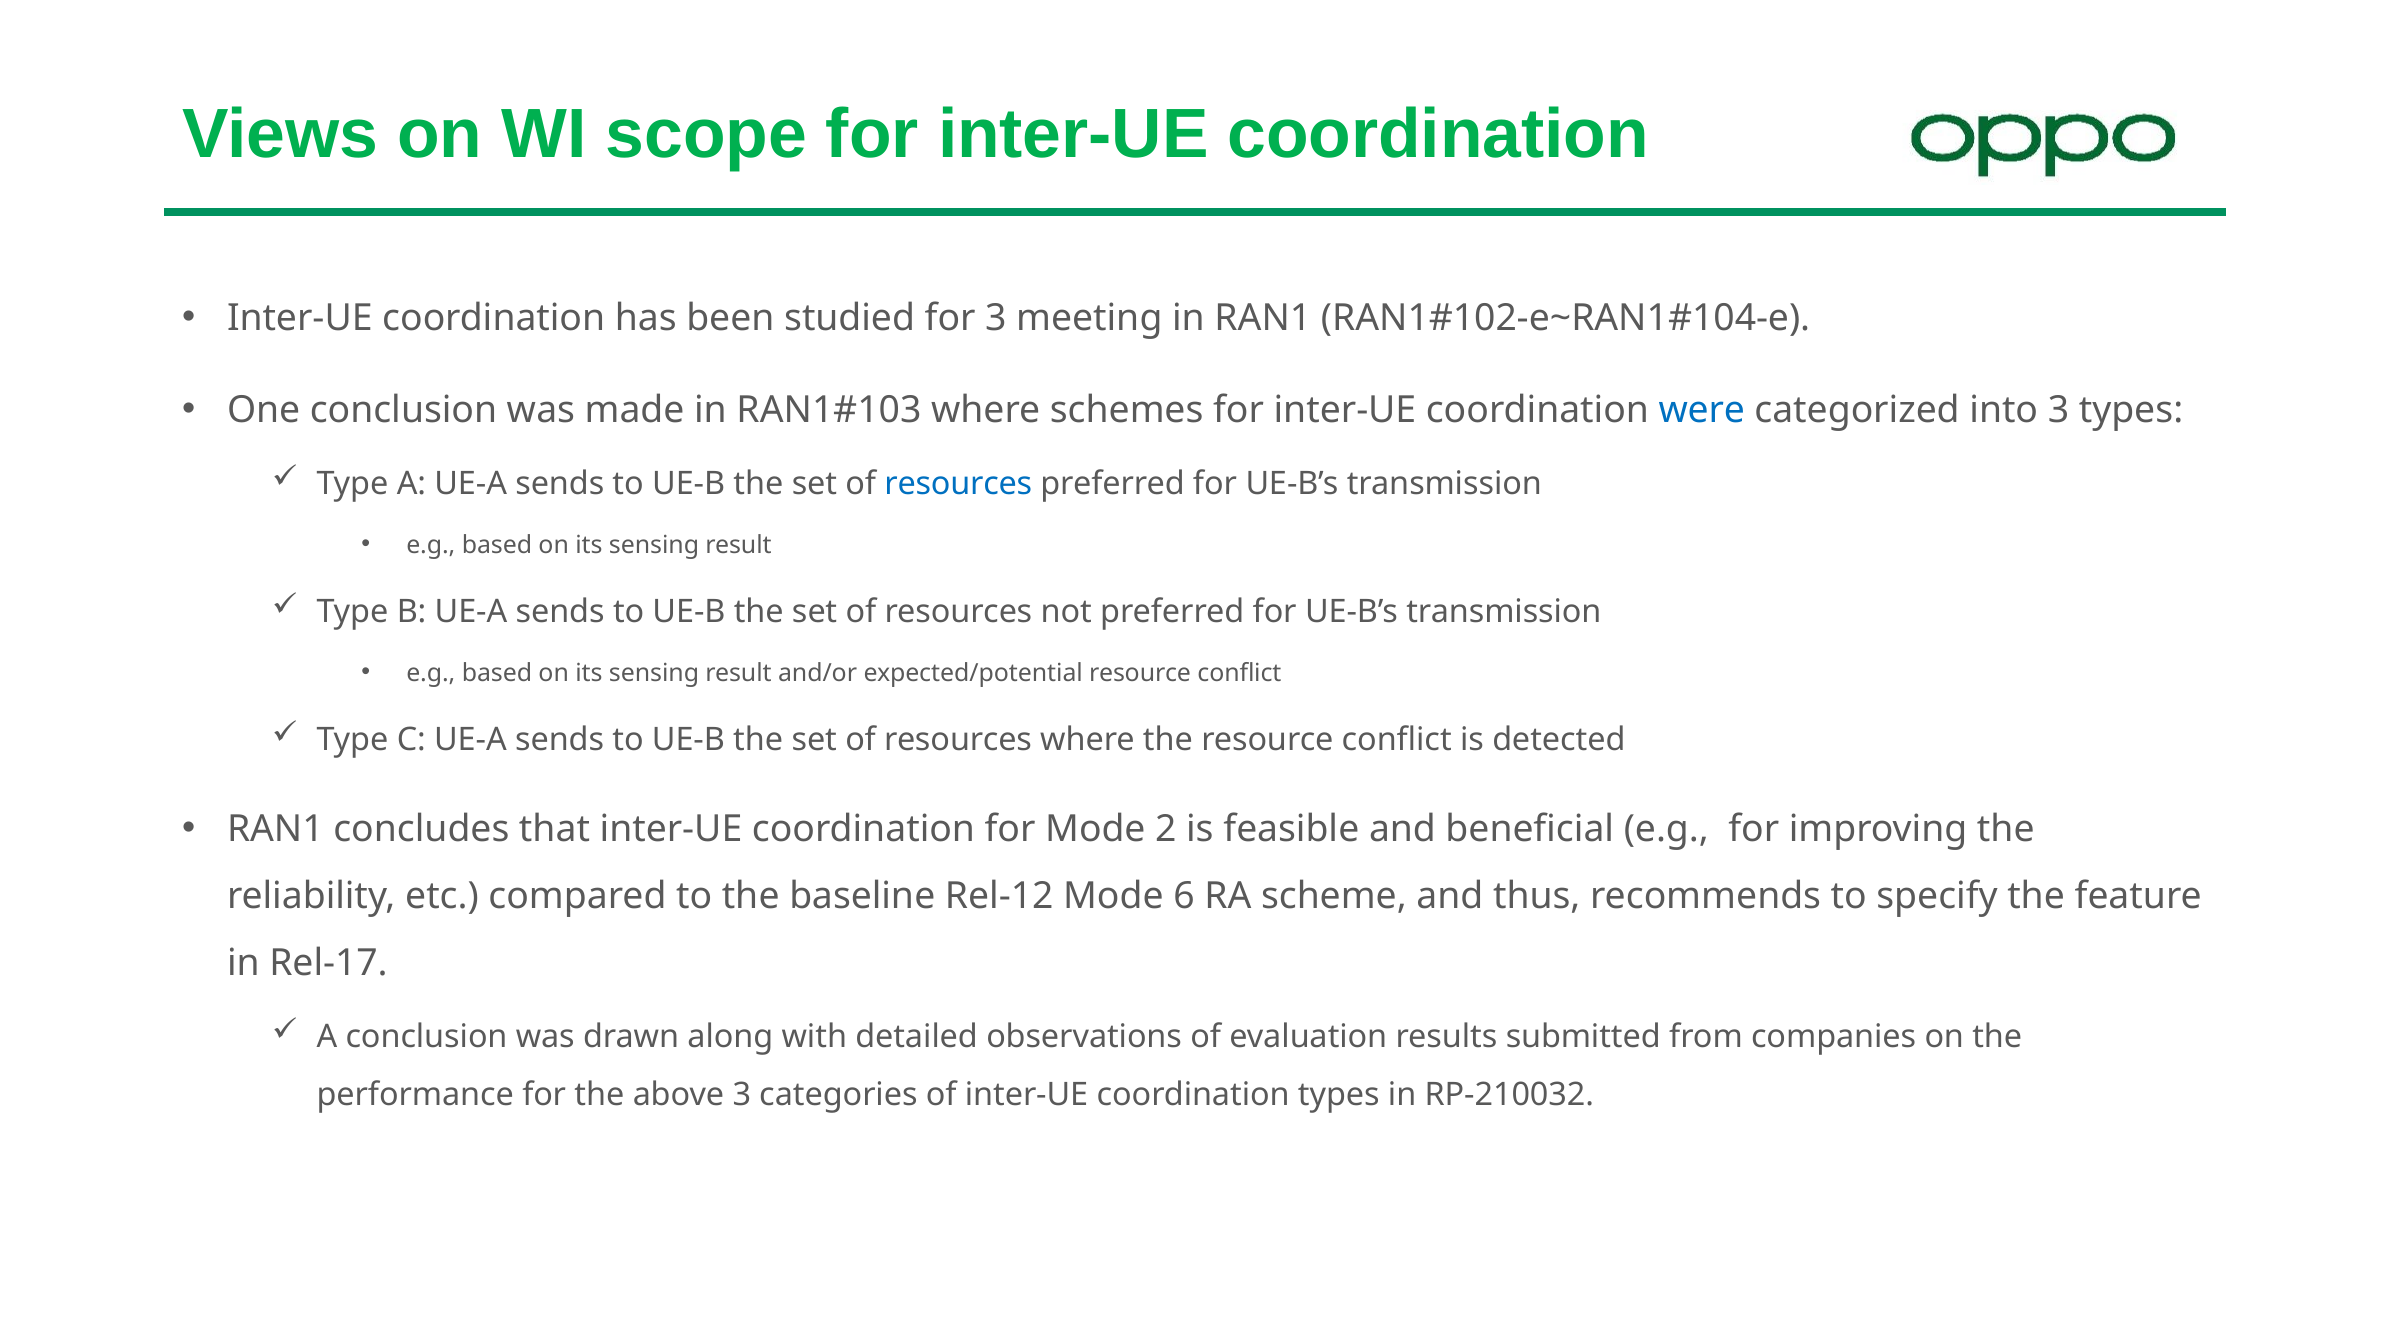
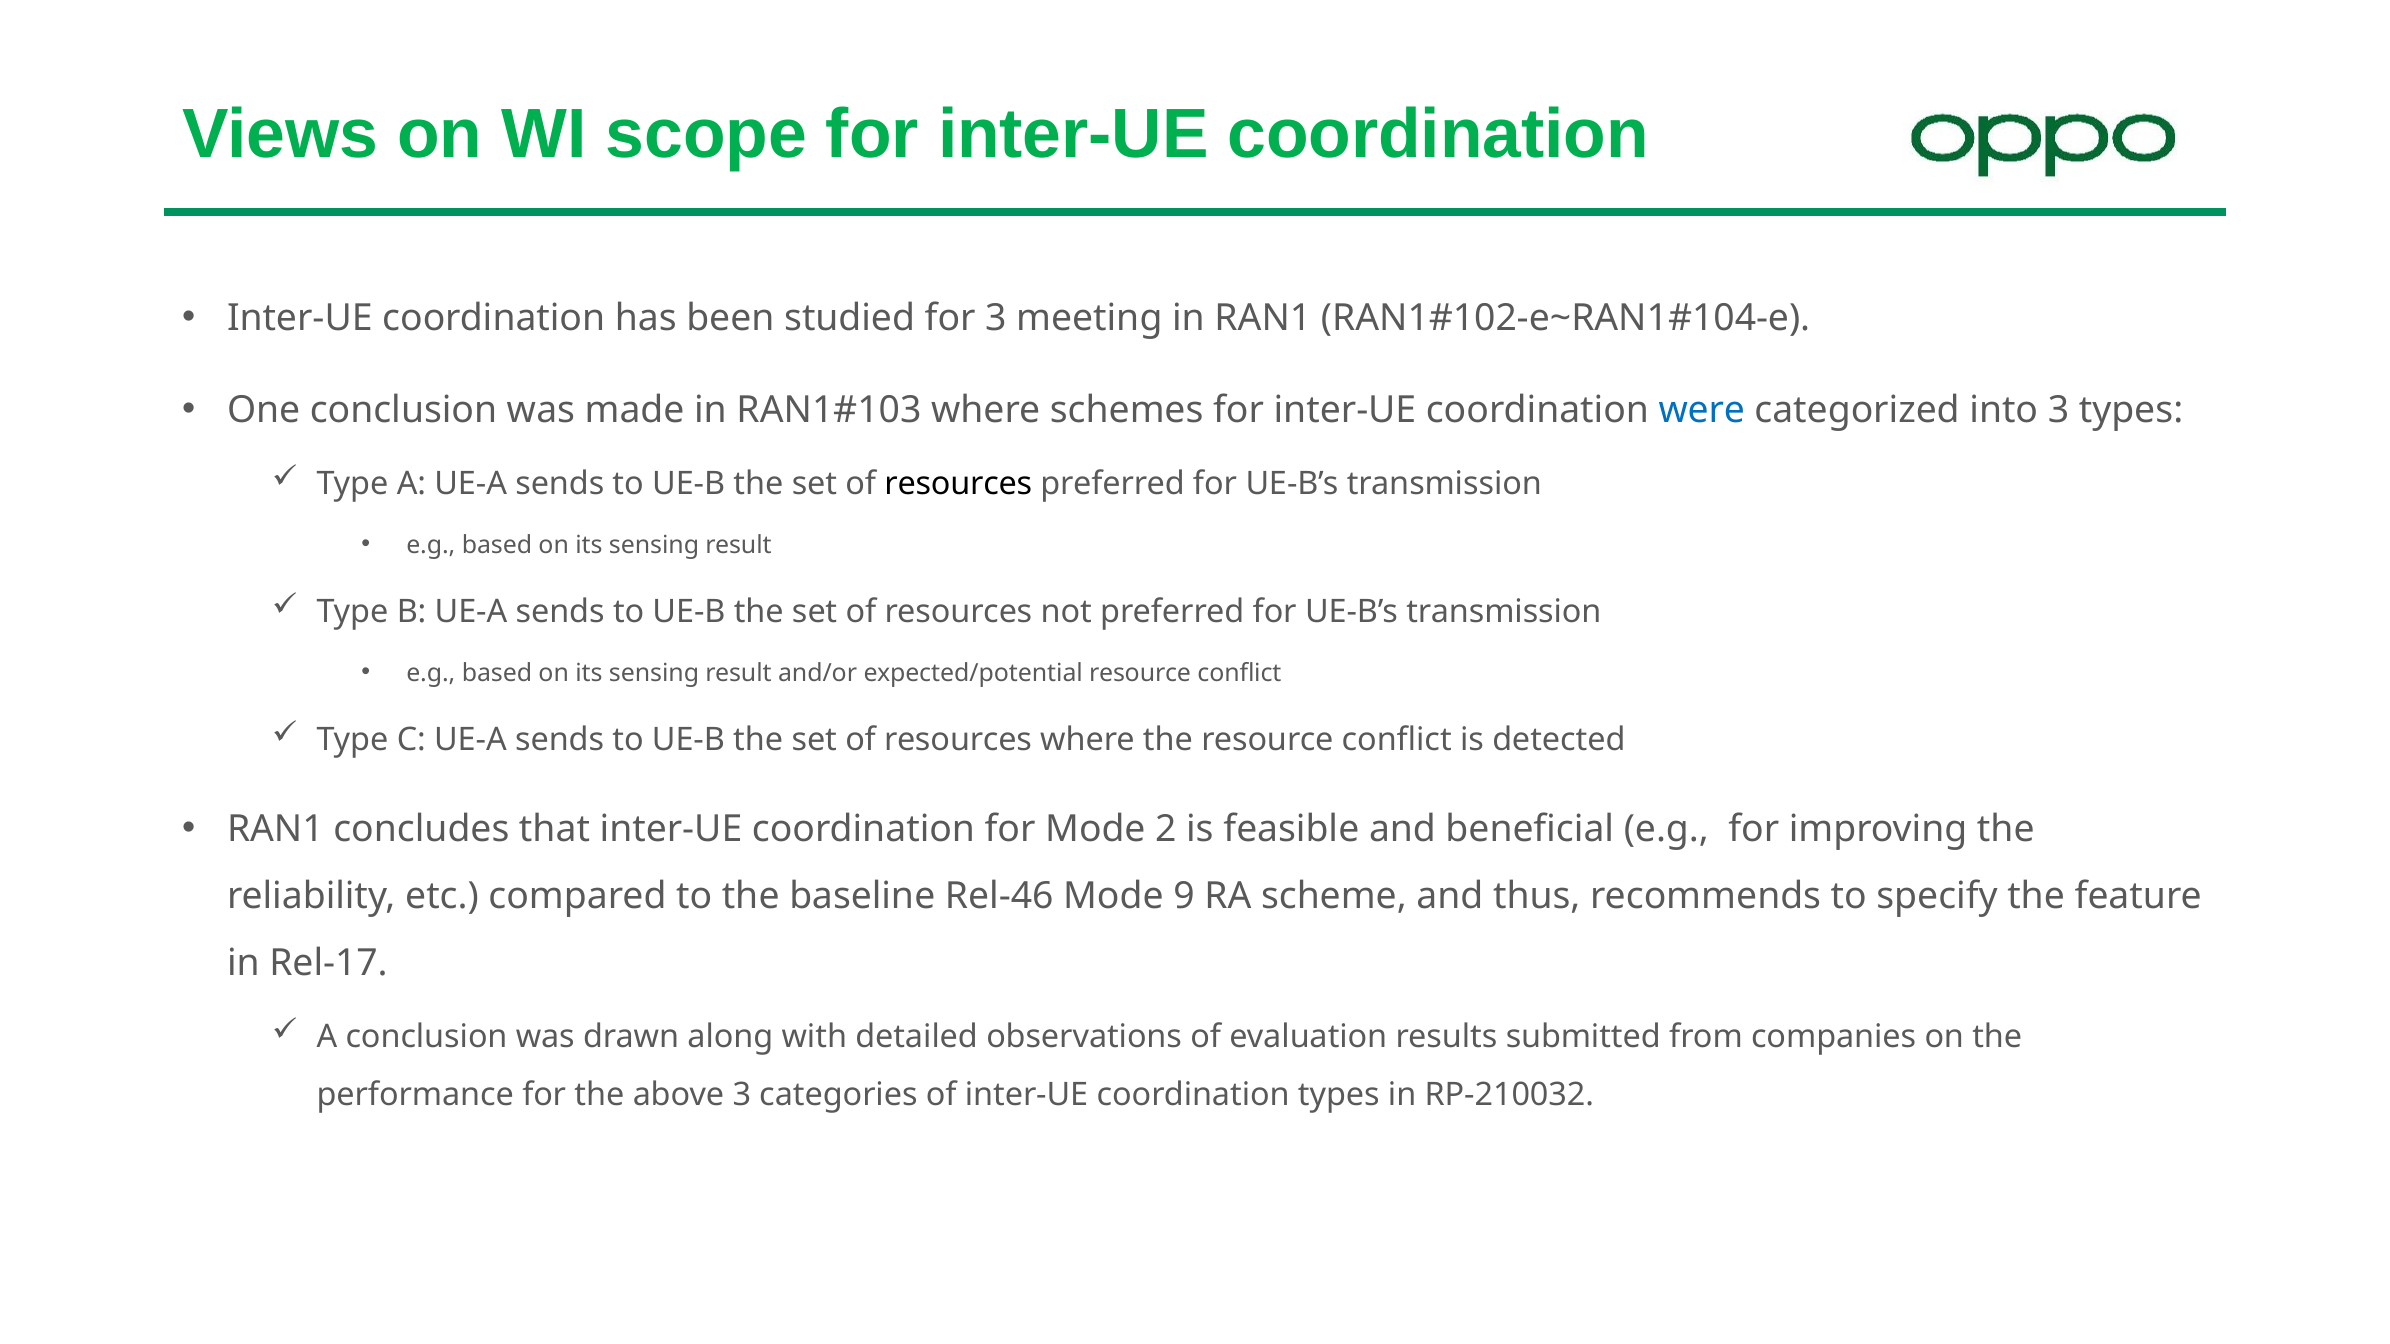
resources colour: blue -> black (958, 484)
Rel-12: Rel-12 -> Rel-46 (999, 897)
6: 6 -> 9 (1184, 897)
